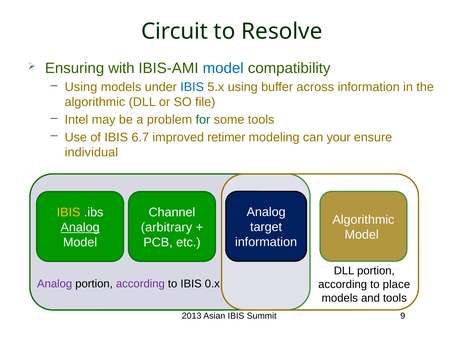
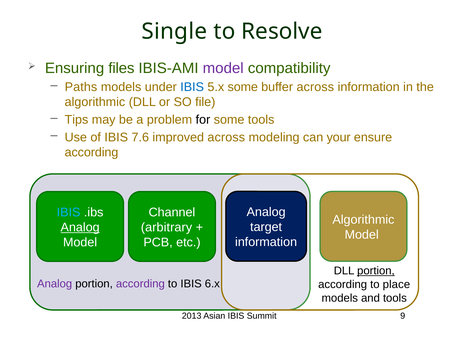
Circuit: Circuit -> Single (174, 31)
with: with -> files (121, 68)
model colour: blue -> purple (223, 68)
Using: Using -> Paths (81, 87)
5.x using: using -> some (243, 87)
Intel: Intel -> Tips (76, 120)
for colour: green -> black (203, 120)
6.7: 6.7 -> 7.6 (140, 137)
improved retimer: retimer -> across (226, 137)
individual: individual -> according (92, 152)
IBIS colour: yellow -> light blue (69, 212)
portion underline: none -> present (376, 271)
0.x: 0.x -> 6.x (212, 284)
